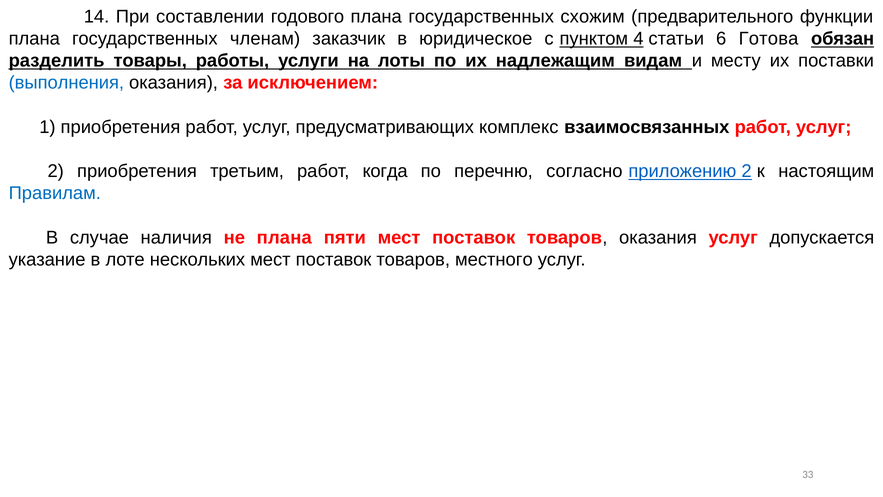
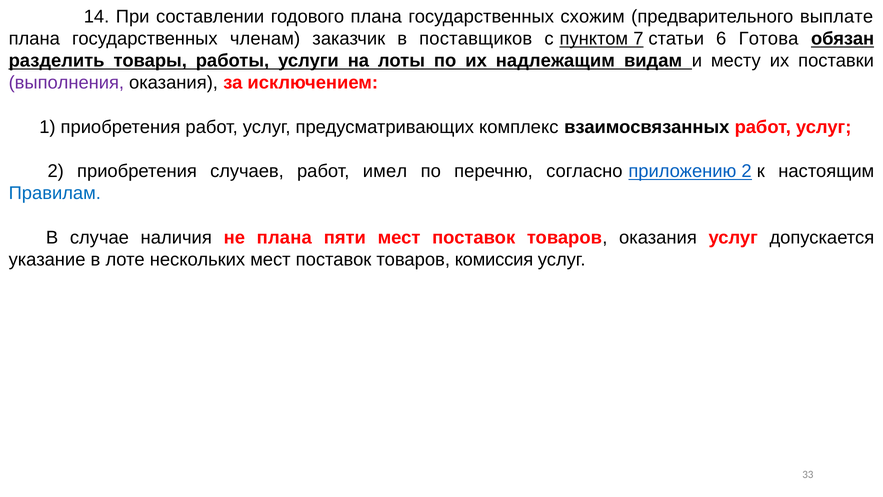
функции: функции -> выплате (837, 17)
юридическое: юридическое -> поставщиков (476, 39)
4: 4 -> 7 (638, 39)
выполнения colour: blue -> purple (66, 83)
третьим: третьим -> случаев (247, 171)
когда: когда -> имел (385, 171)
местного: местного -> комиссия (494, 259)
